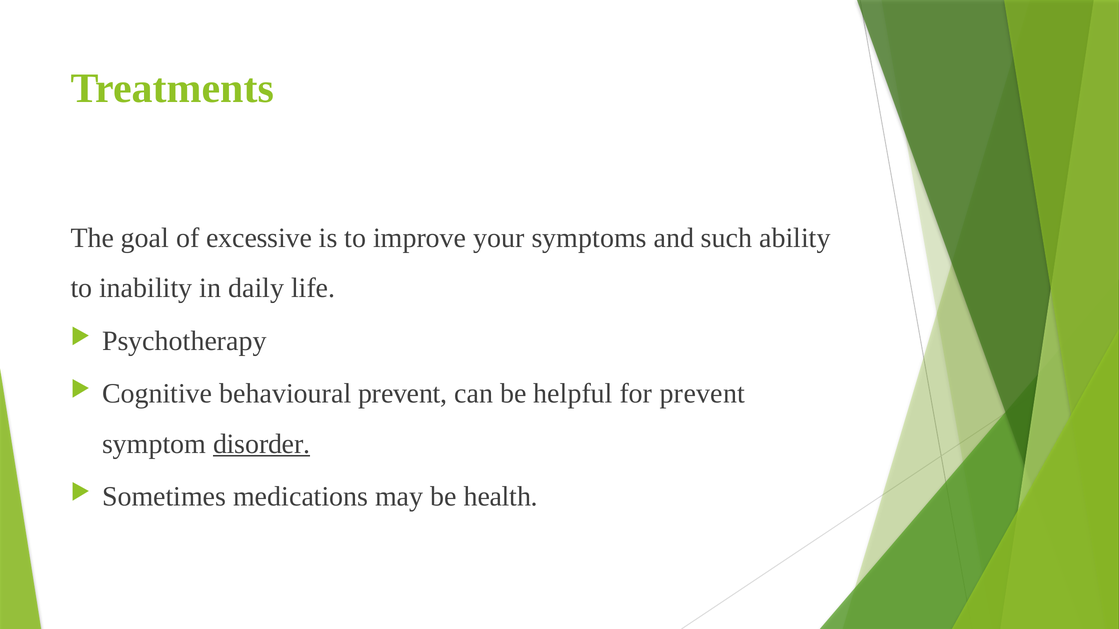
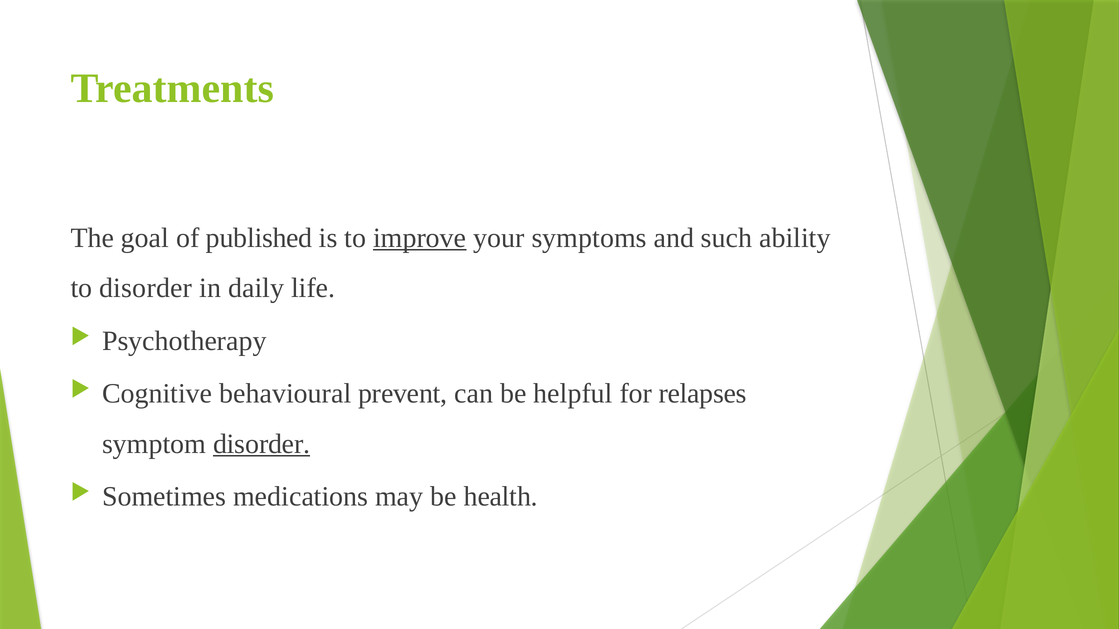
excessive: excessive -> published (259, 238)
improve underline: none -> present (420, 238)
to inability: inability -> disorder (146, 288)
for prevent: prevent -> relapses (703, 394)
